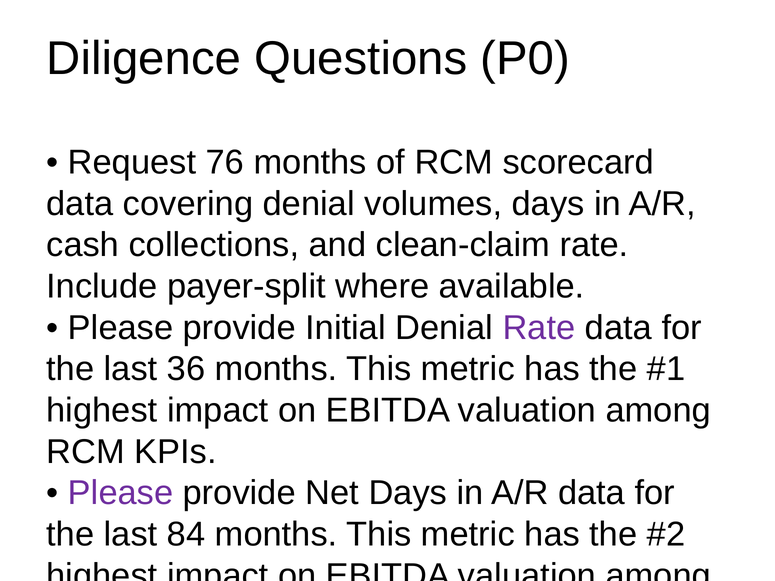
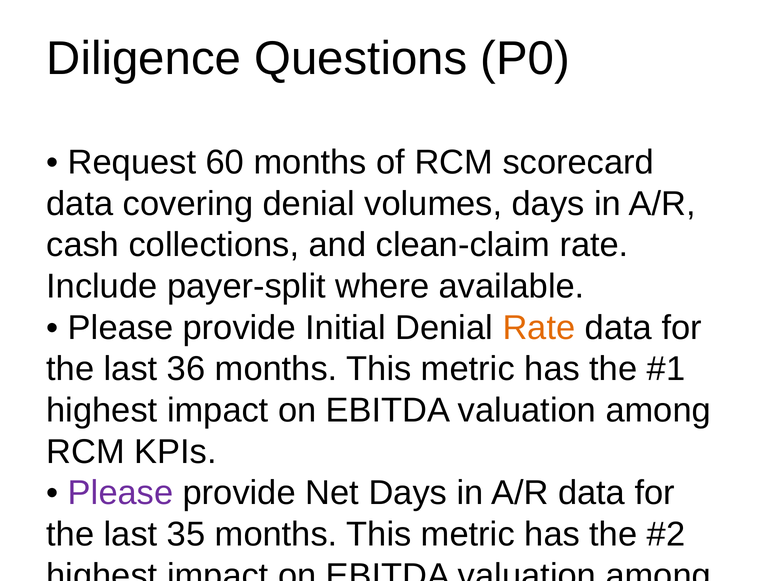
76: 76 -> 60 (225, 163)
Rate colour: purple -> orange (539, 328)
84: 84 -> 35 (186, 535)
